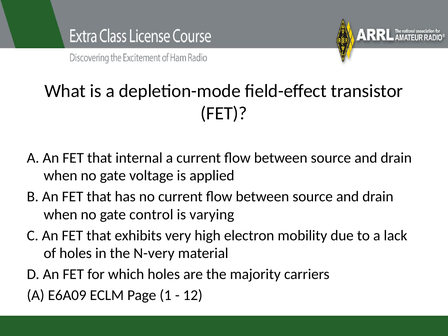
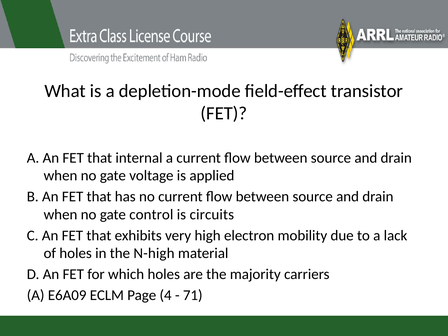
varying: varying -> circuits (212, 215)
N-very: N-very -> N-high (154, 253)
1: 1 -> 4 (166, 295)
12: 12 -> 71 (193, 295)
